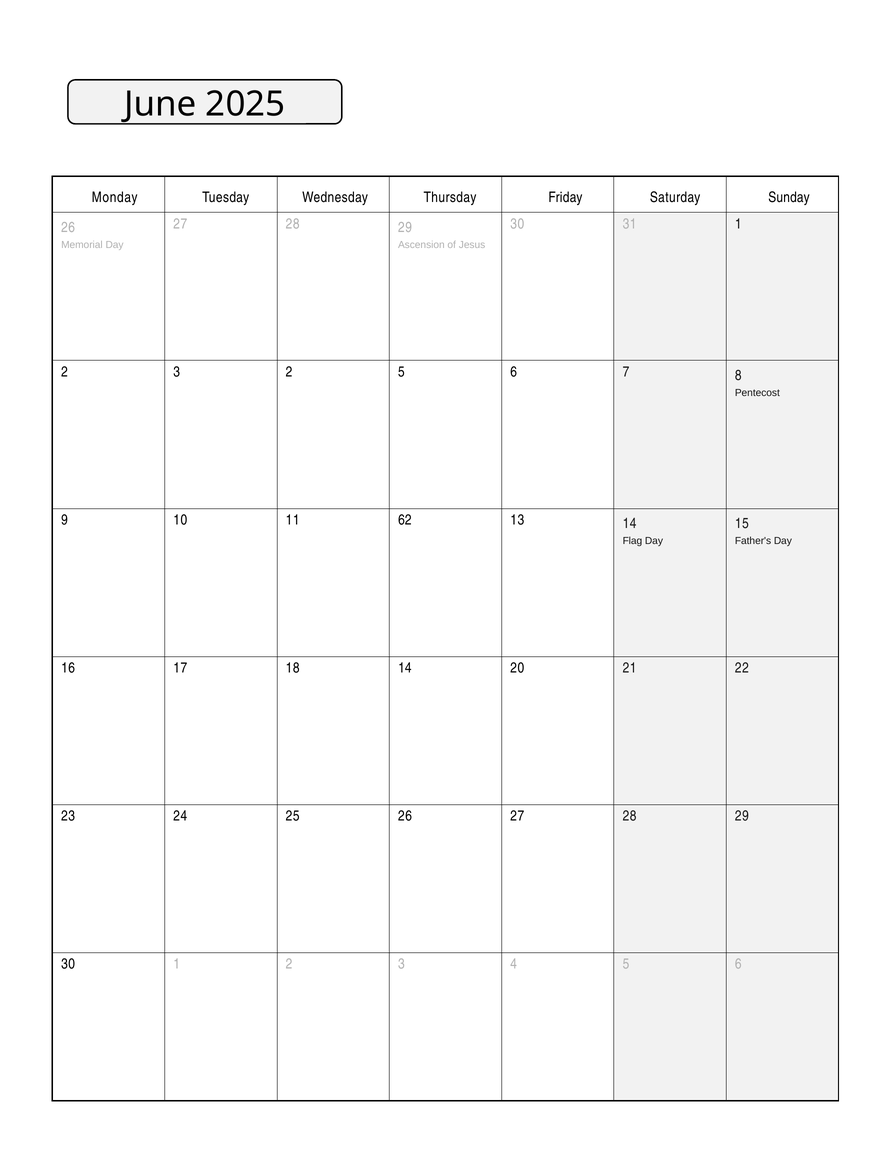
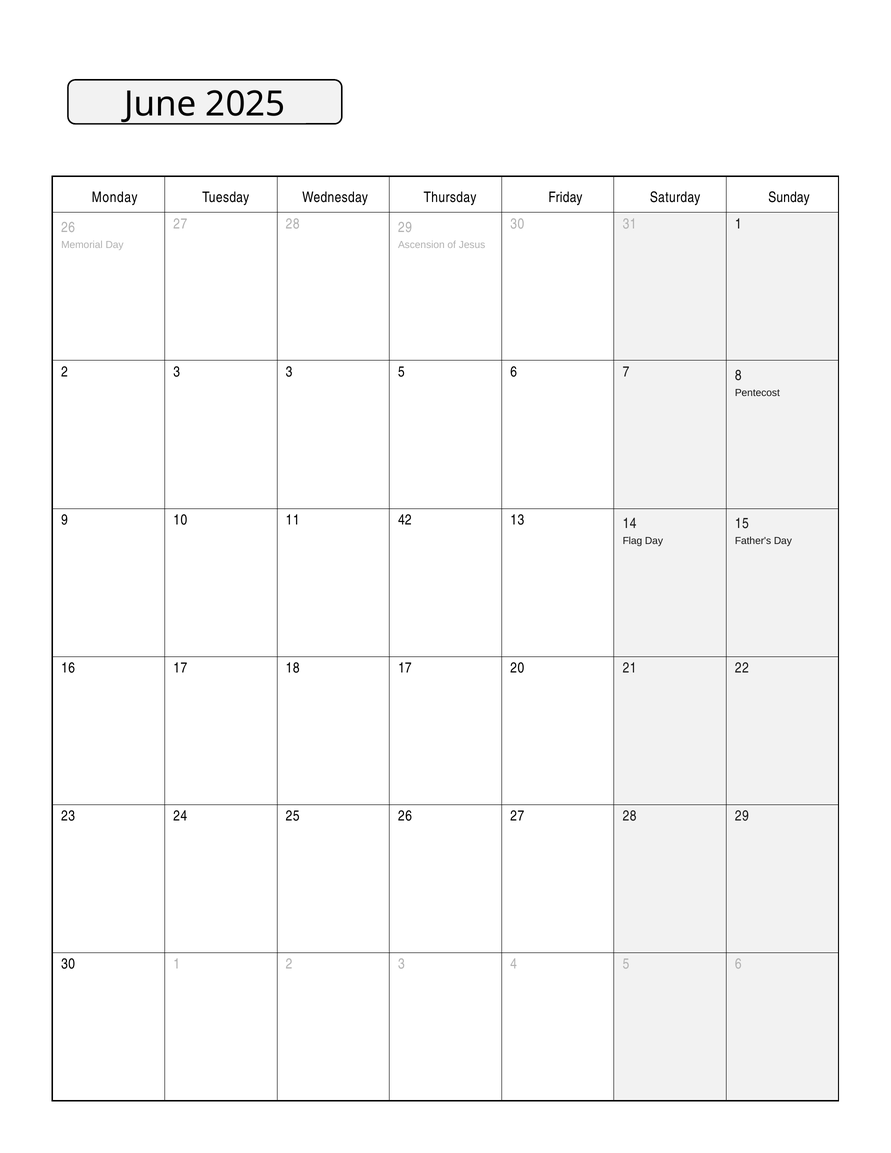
3 2: 2 -> 3 (289, 372)
62: 62 -> 42 (405, 520)
18 14: 14 -> 17 (405, 668)
